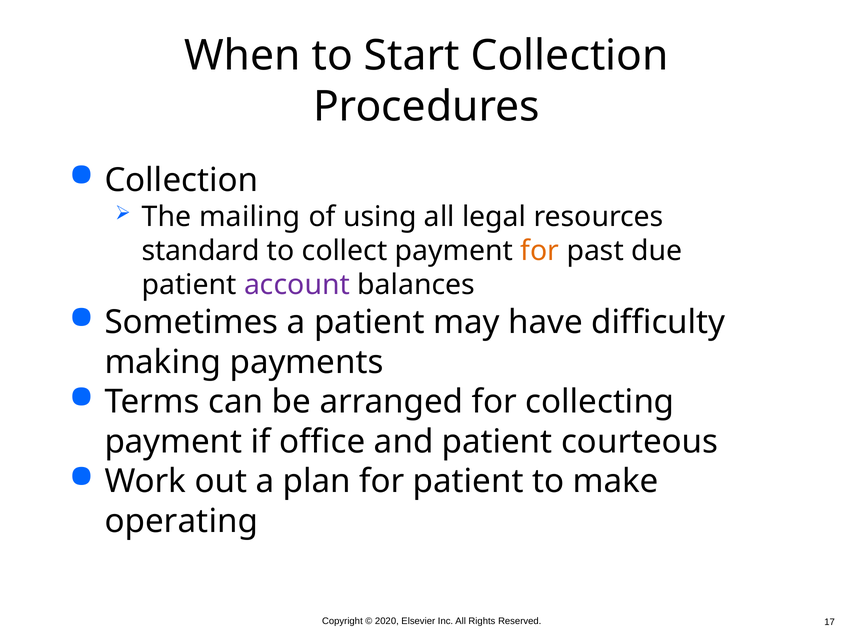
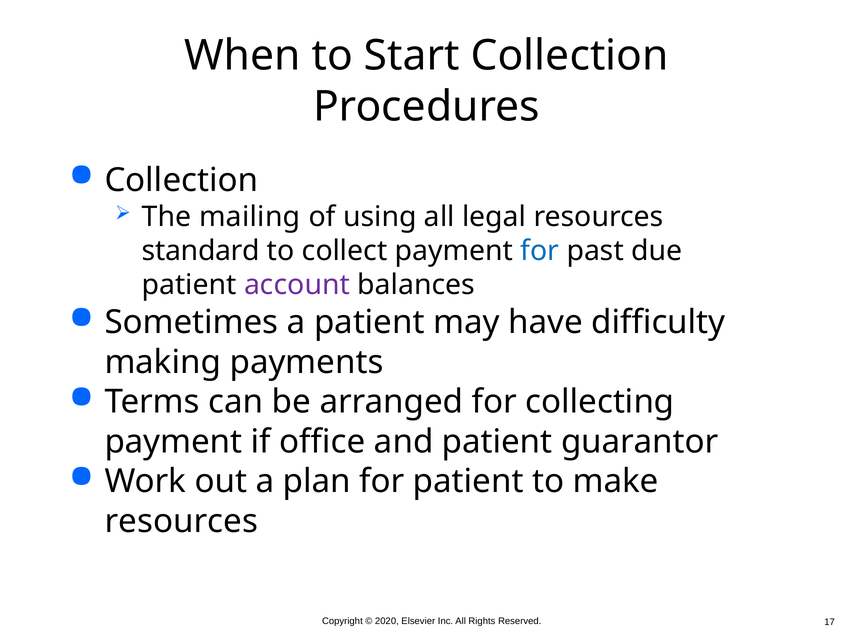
for colour: orange -> blue (540, 251)
courteous: courteous -> guarantor (640, 442)
operating: operating -> resources (181, 522)
